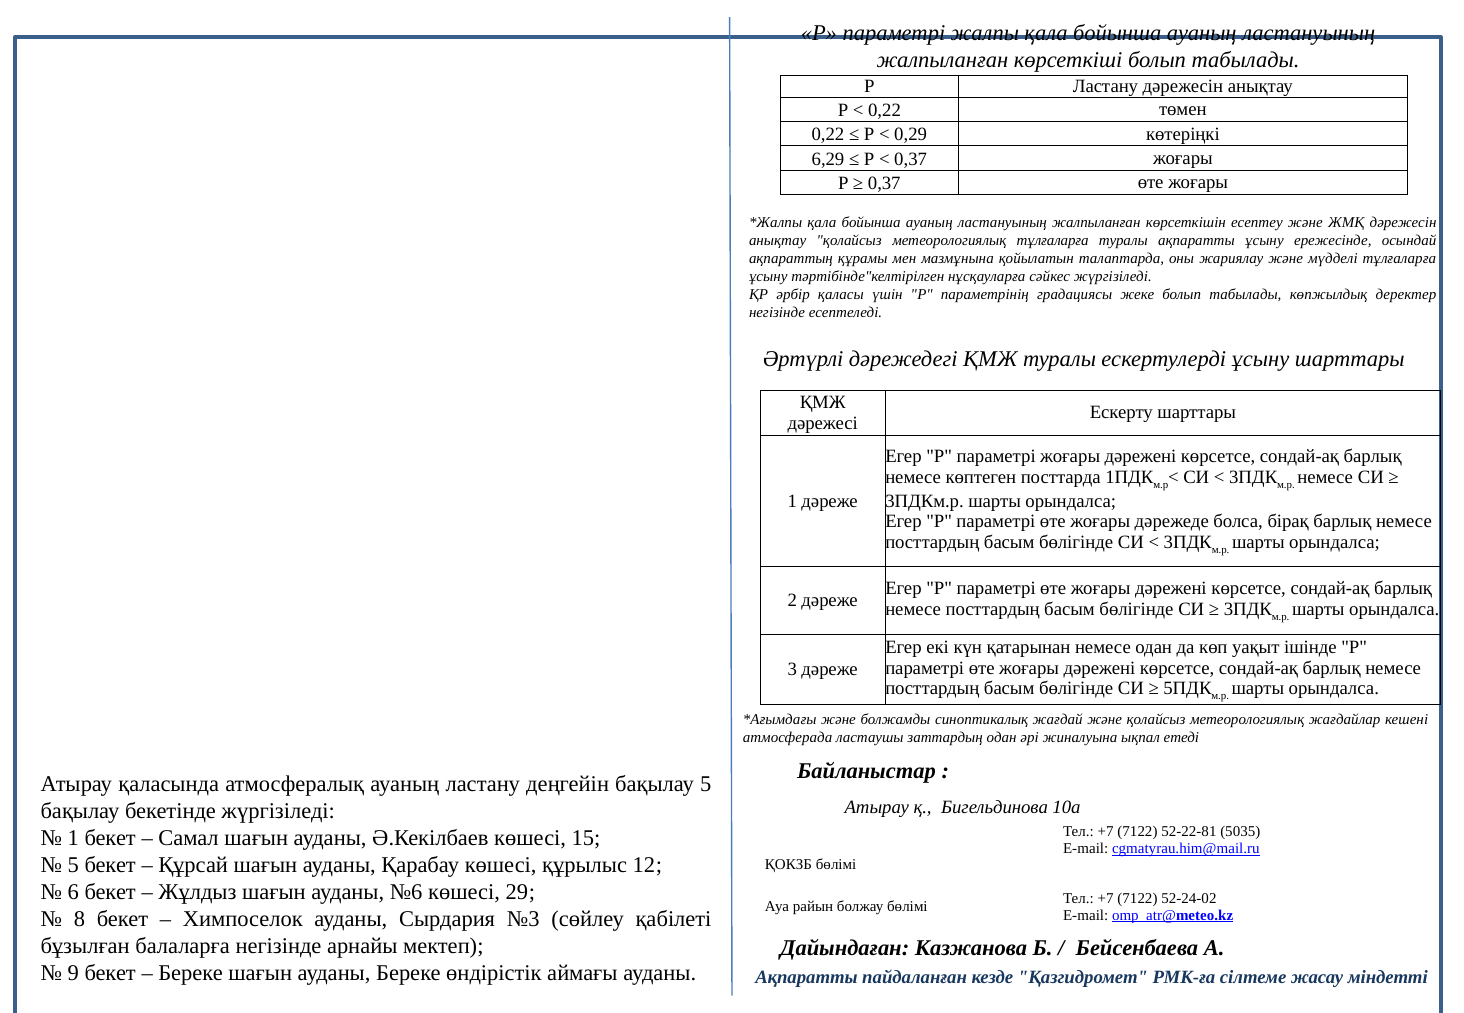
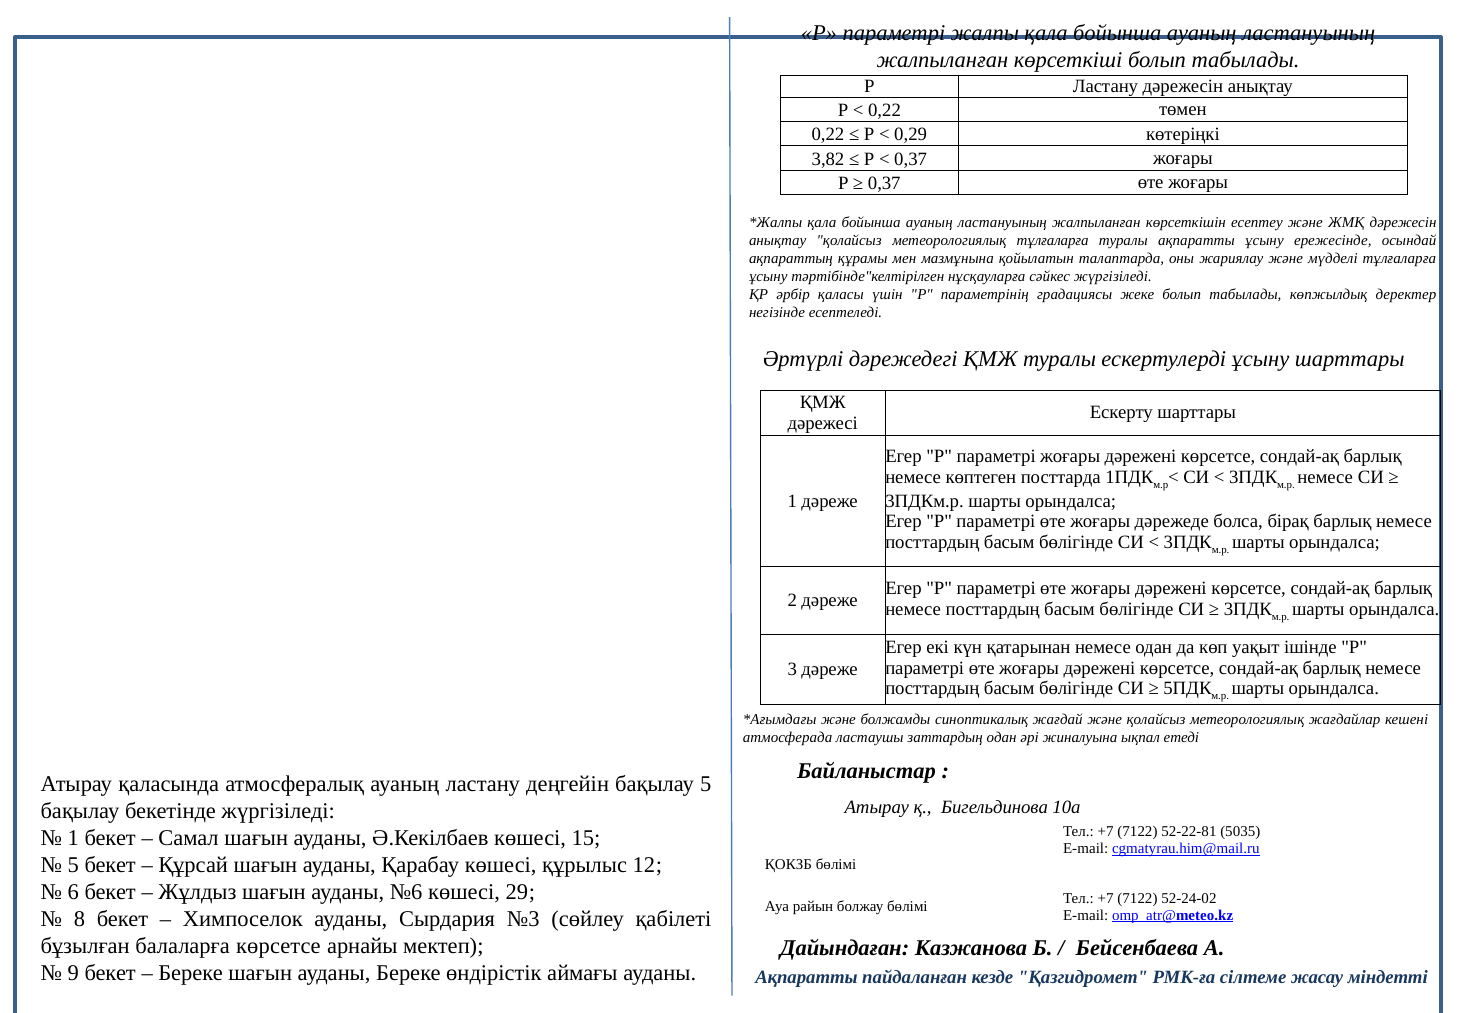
6,29: 6,29 -> 3,82 (828, 159)
балаларға негізінде: негізінде -> көрсетсе (278, 947)
